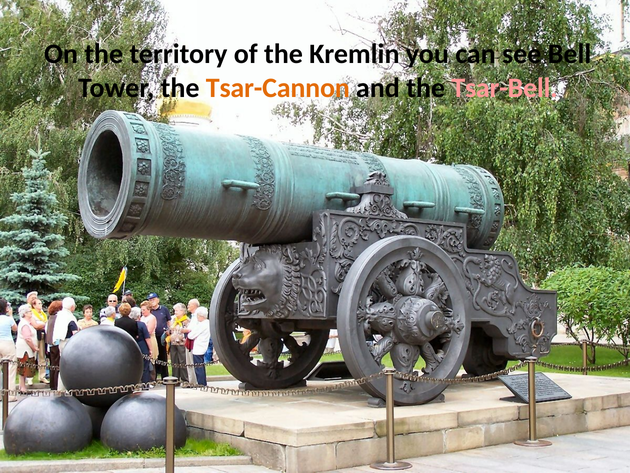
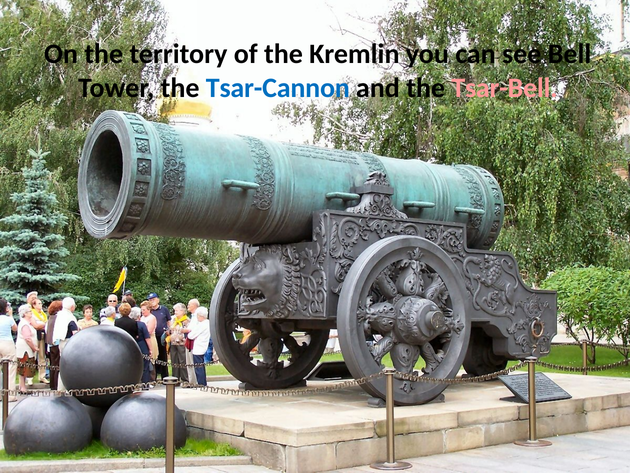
Tsar-Cannon colour: orange -> blue (278, 88)
